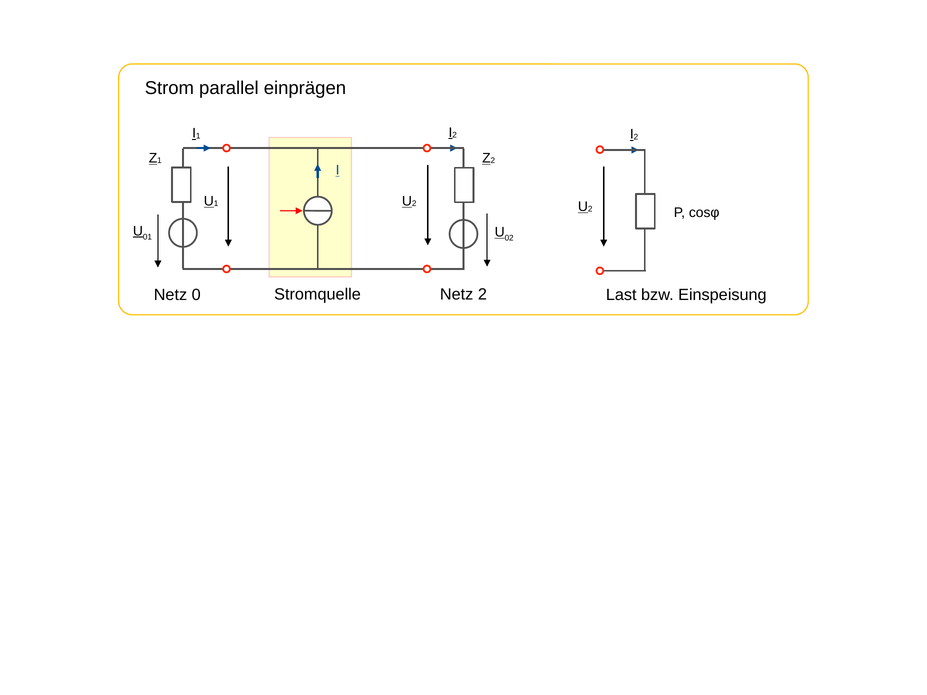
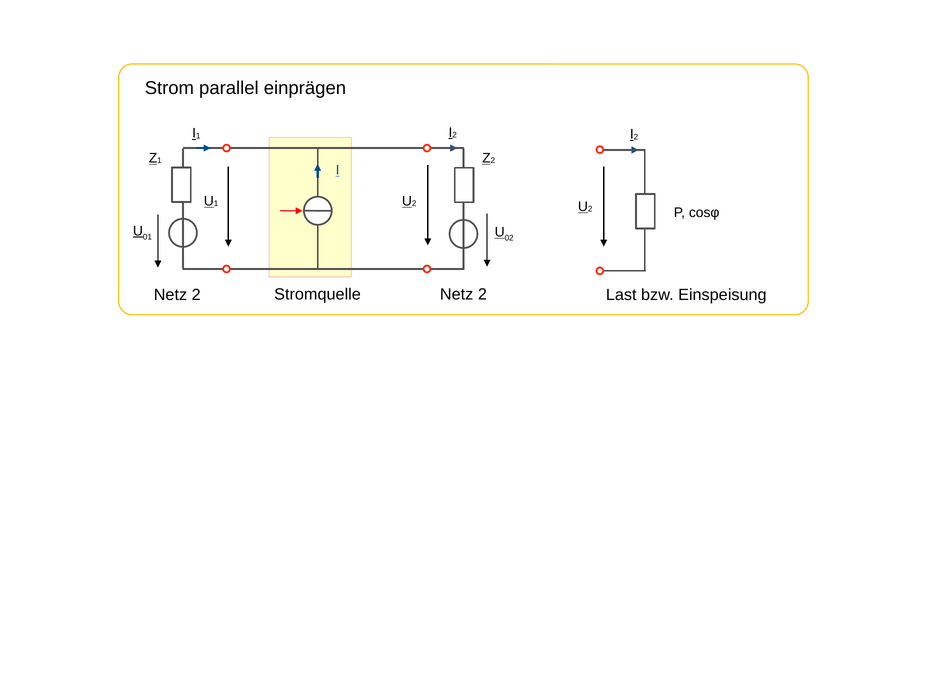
0: 0 -> 2 (196, 295)
